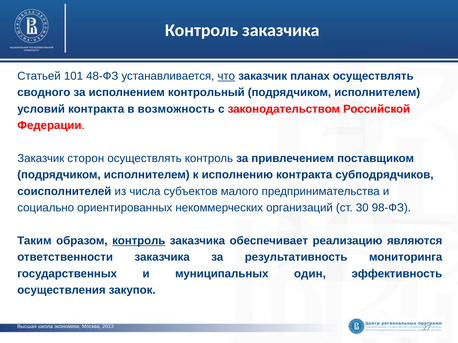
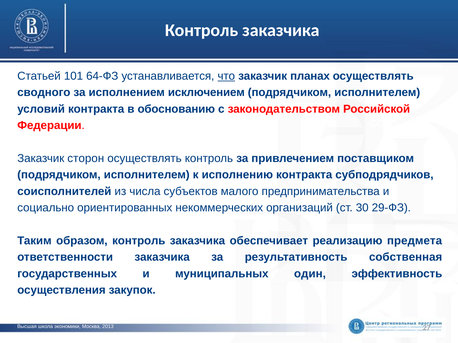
48-ФЗ: 48-ФЗ -> 64-ФЗ (102, 76)
контрольный: контрольный -> исключением (206, 93)
возможность: возможность -> обоснованию (176, 109)
98-ФЗ: 98-ФЗ -> 29-ФЗ (391, 208)
контроль underline: present -> none (139, 241)
являются: являются -> предмета (415, 241)
мониторинга: мониторинга -> собственная (406, 257)
